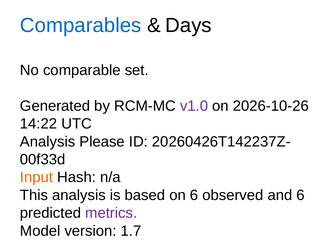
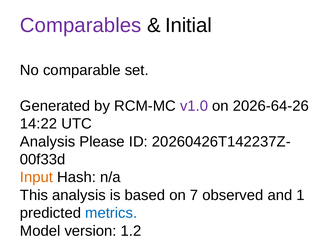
Comparables colour: blue -> purple (81, 25)
Days: Days -> Initial (189, 25)
2026-10-26: 2026-10-26 -> 2026-64-26 (271, 106)
on 6: 6 -> 7 (194, 195)
and 6: 6 -> 1 (301, 195)
metrics colour: purple -> blue (111, 213)
1.7: 1.7 -> 1.2 (131, 230)
